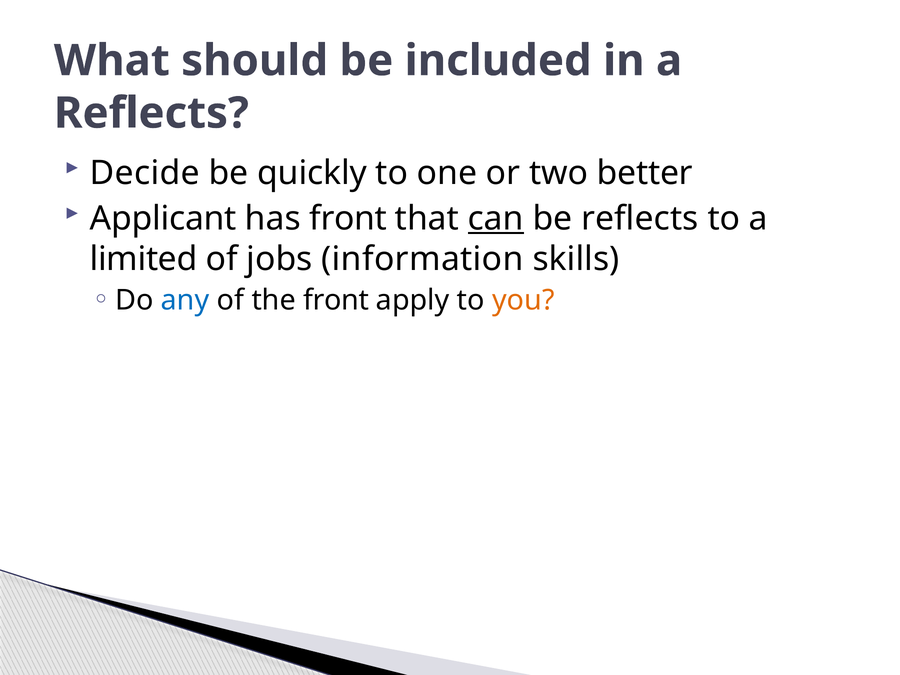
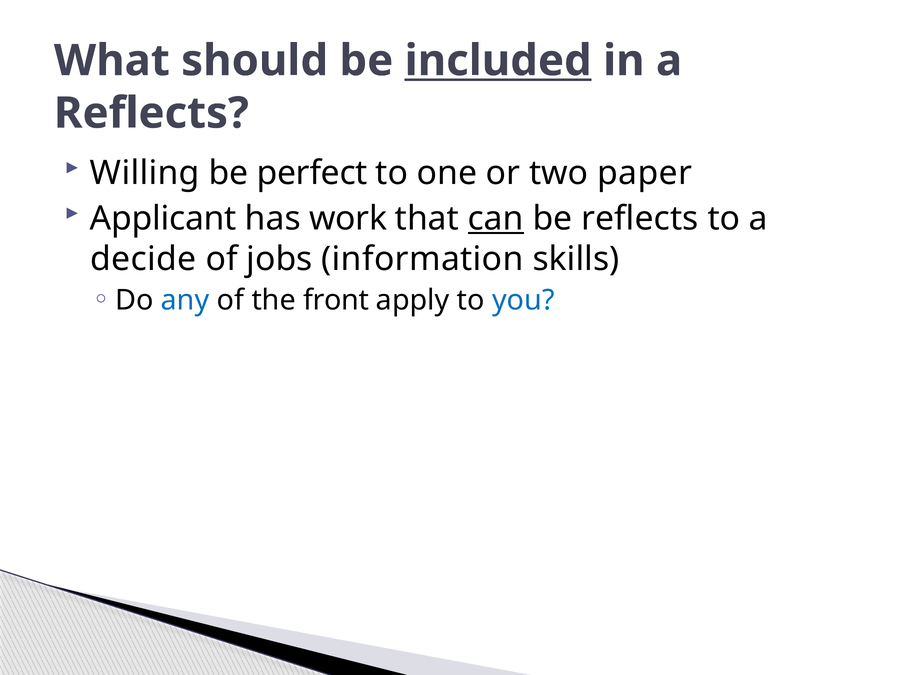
included underline: none -> present (498, 61)
Decide: Decide -> Willing (145, 173)
quickly: quickly -> perfect (312, 173)
better: better -> paper (645, 173)
has front: front -> work (348, 218)
limited: limited -> decide (143, 259)
you colour: orange -> blue (523, 300)
